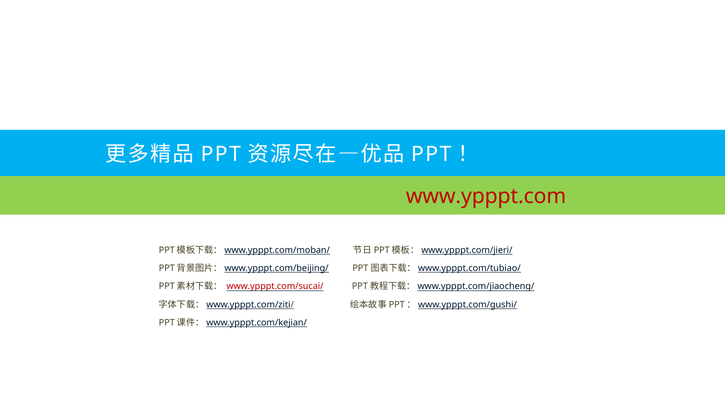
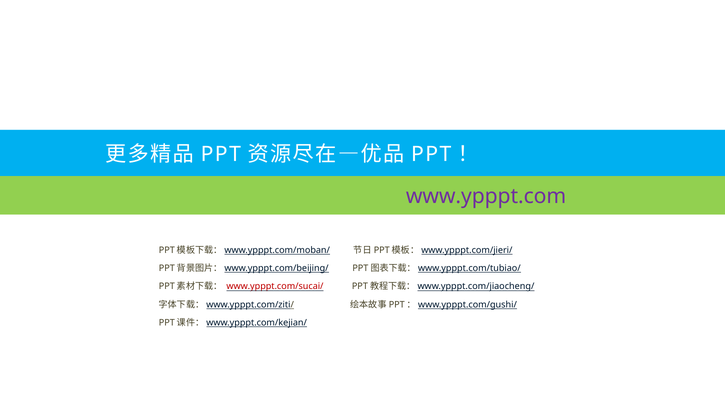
www.ypppt.com colour: red -> purple (486, 196)
